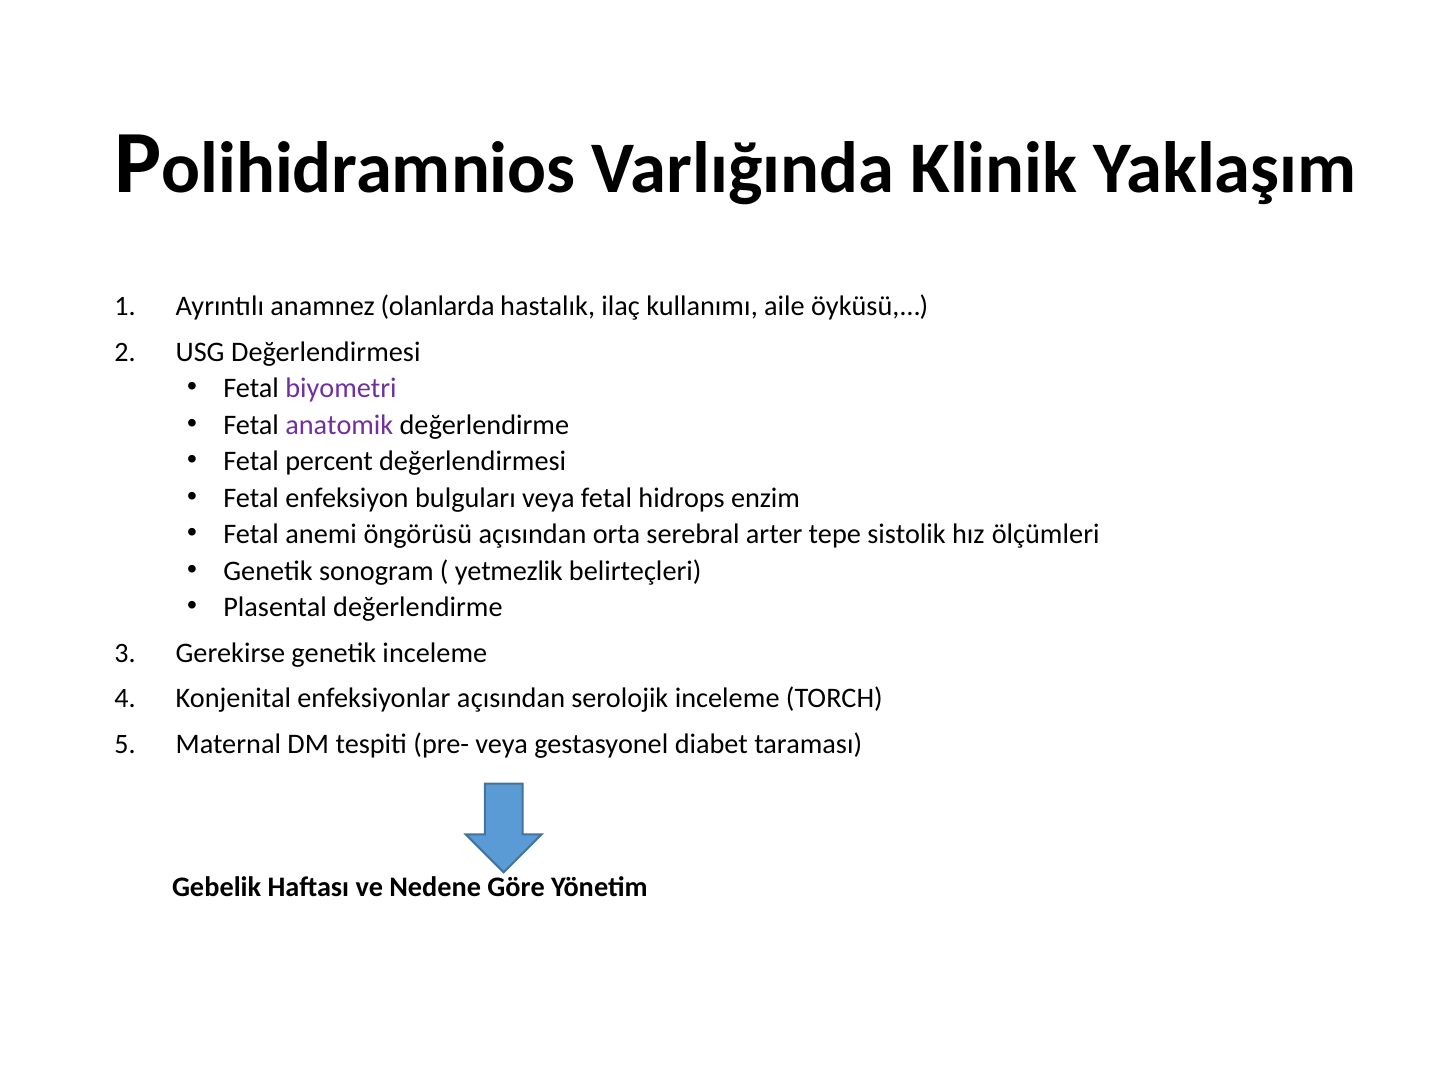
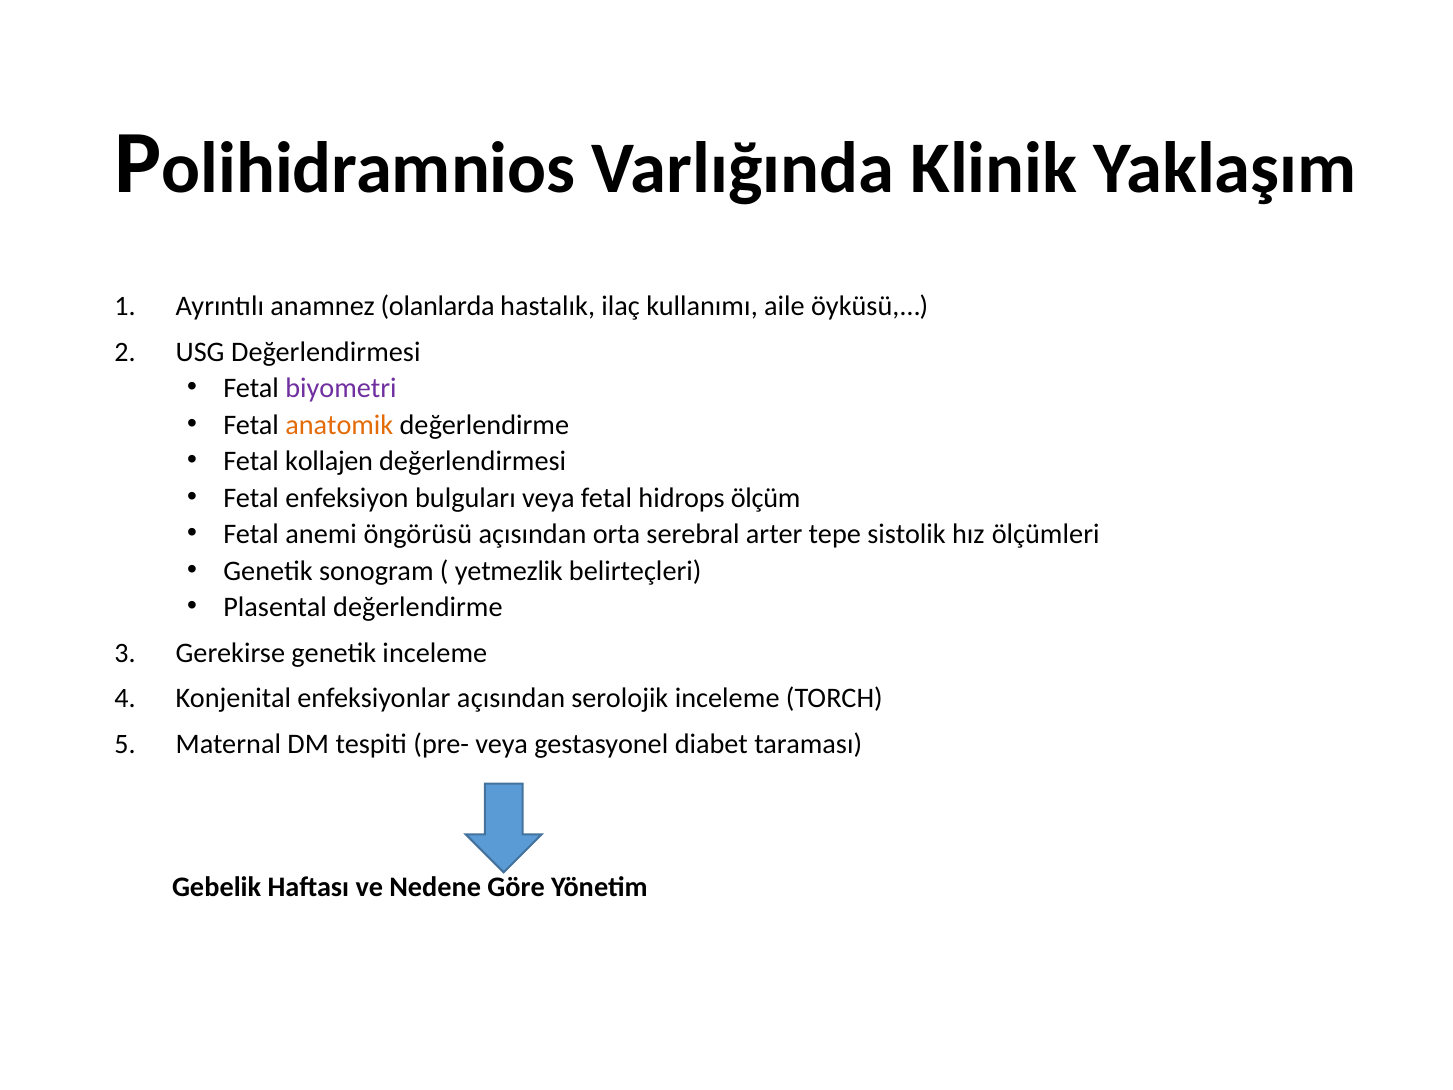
anatomik colour: purple -> orange (339, 425)
percent: percent -> kollajen (329, 461)
enzim: enzim -> ölçüm (766, 498)
